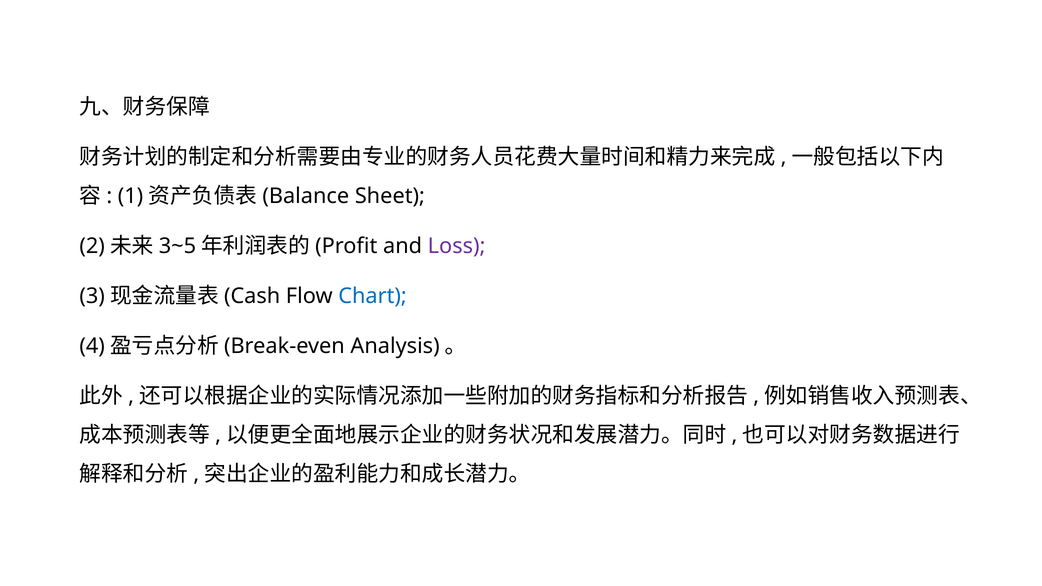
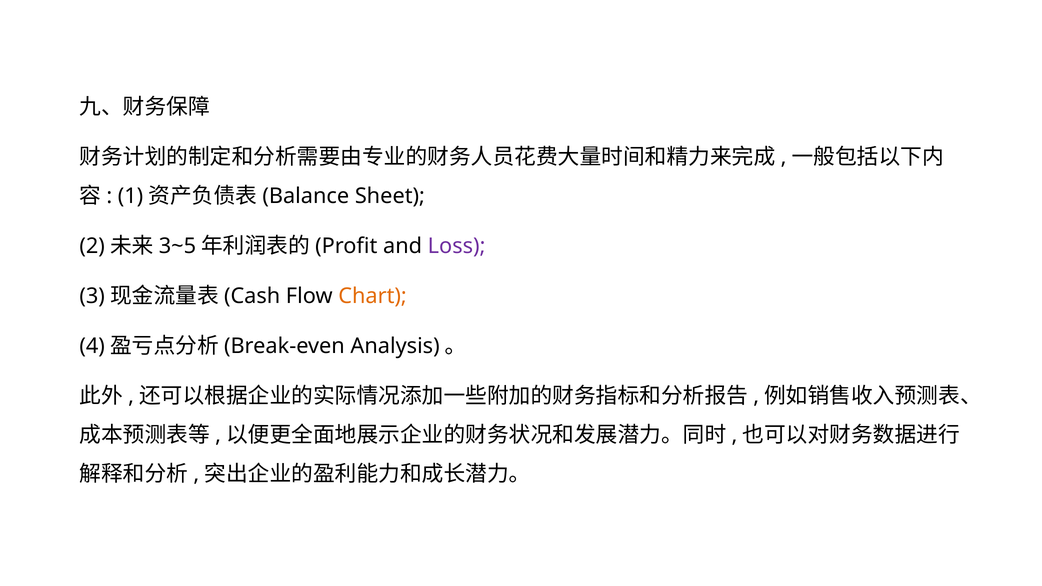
Chart colour: blue -> orange (373, 296)
